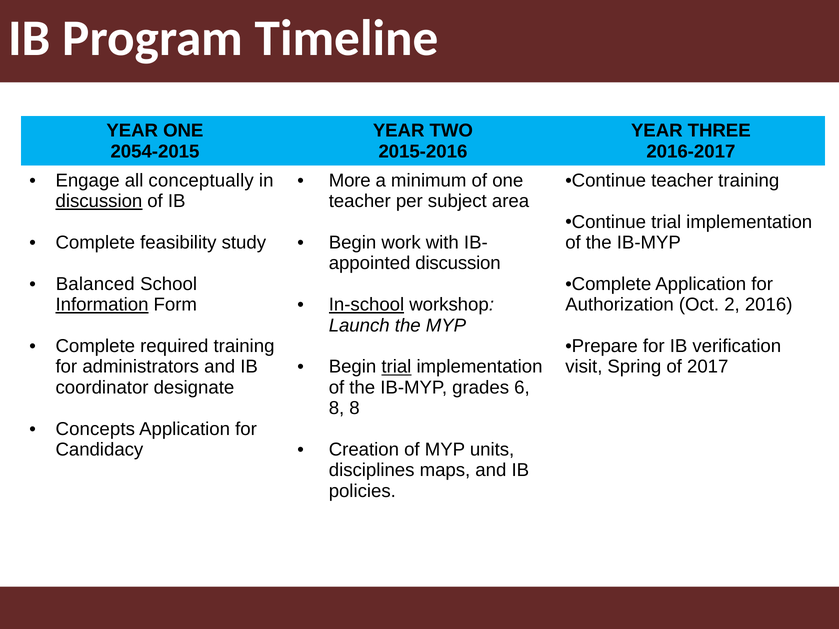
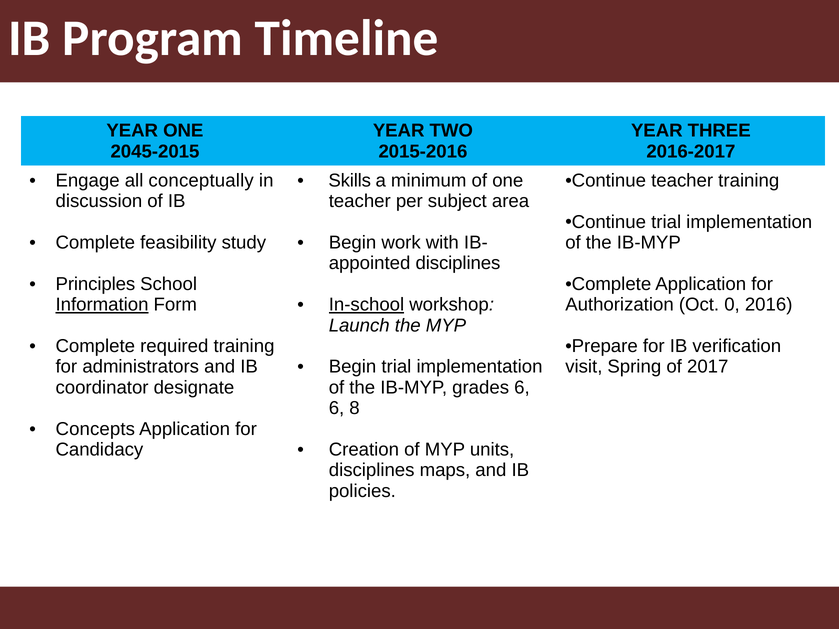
2054-2015: 2054-2015 -> 2045-2015 (155, 151)
More: More -> Skills (350, 181)
discussion underline: present -> none (99, 201)
discussion: discussion -> disciplines (458, 263)
Balanced: Balanced -> Principles (95, 284)
2: 2 -> 0 (732, 305)
trial underline: present -> none (396, 367)
8: 8 -> 6 (337, 408)
